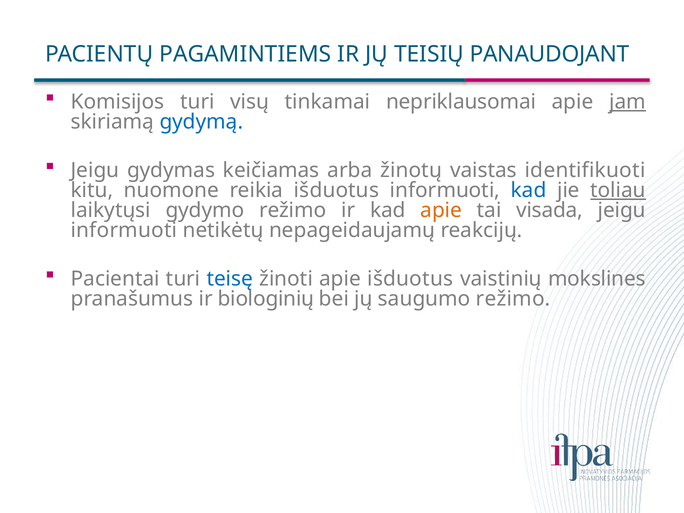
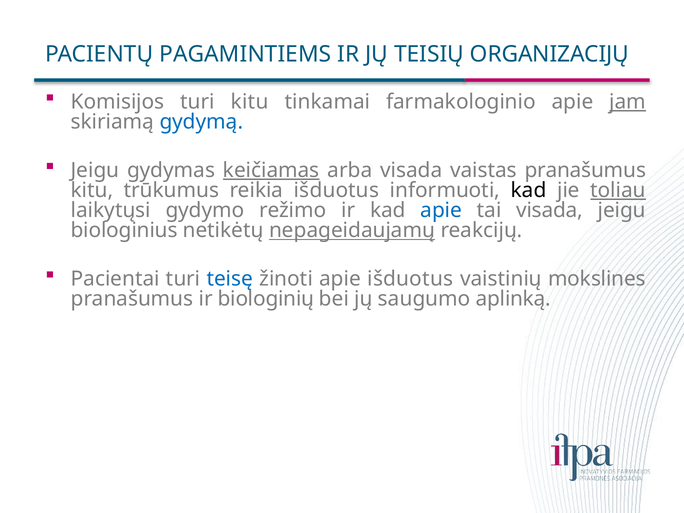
PANAUDOJANT: PANAUDOJANT -> ORGANIZACIJŲ (549, 54)
turi visų: visų -> kitu (250, 102)
nepriklausomai: nepriklausomai -> farmakologinio (461, 102)
keičiamas underline: none -> present (271, 170)
arba žinotų: žinotų -> visada (411, 170)
vaistas identifikuoti: identifikuoti -> pranašumus (585, 170)
nuomone: nuomone -> trūkumus (171, 190)
kad colour: blue -> black (529, 190)
apie colour: orange -> blue (441, 210)
informuoti: informuoti -> biologinius (124, 230)
nepageidaujamų underline: none -> present (352, 230)
saugumo režimo: režimo -> aplinką (513, 299)
